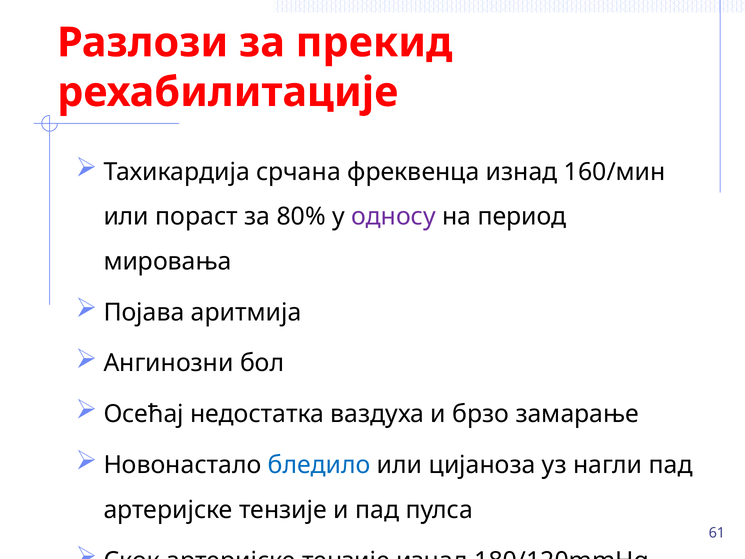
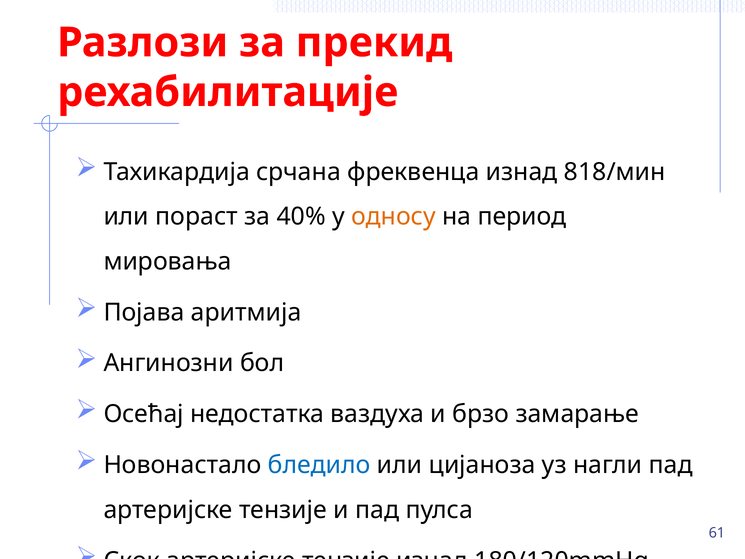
160/мин: 160/мин -> 818/мин (615, 172)
80%: 80% -> 40% (301, 217)
односу colour: purple -> orange (393, 217)
